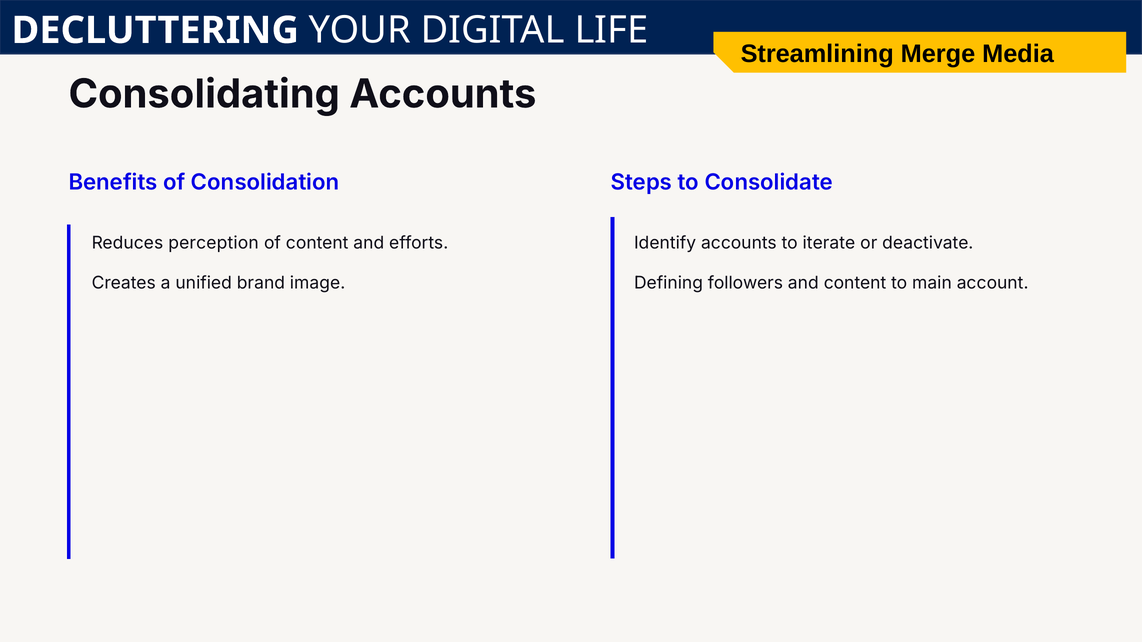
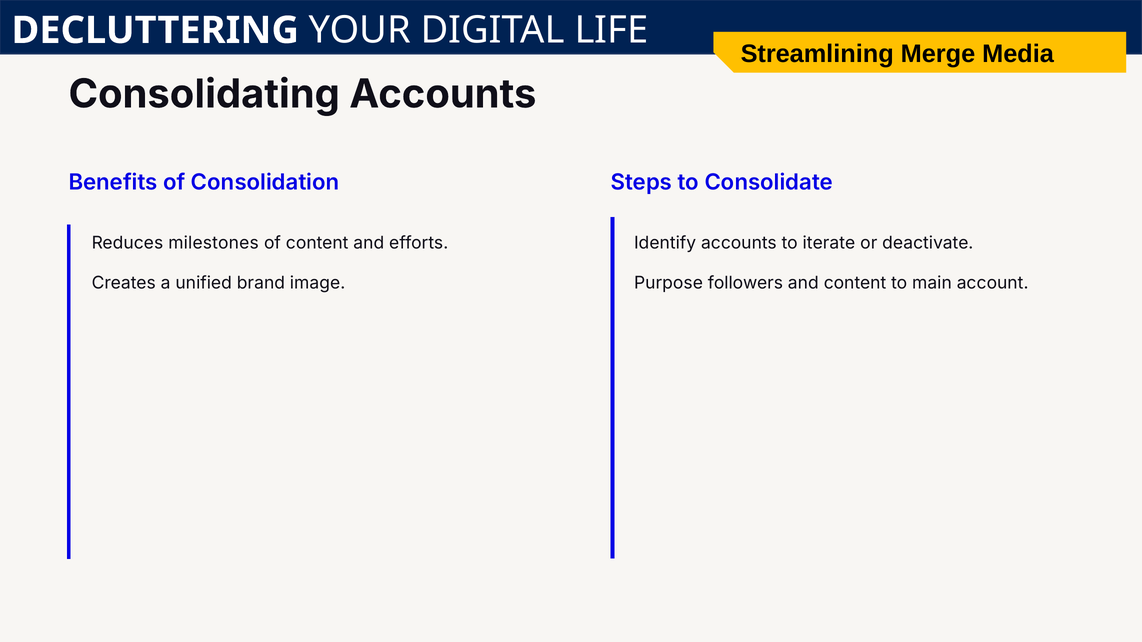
perception: perception -> milestones (214, 243)
Defining: Defining -> Purpose (668, 283)
